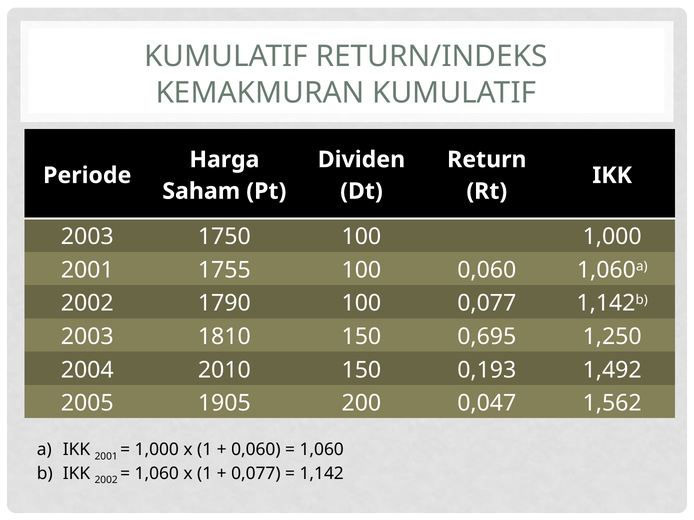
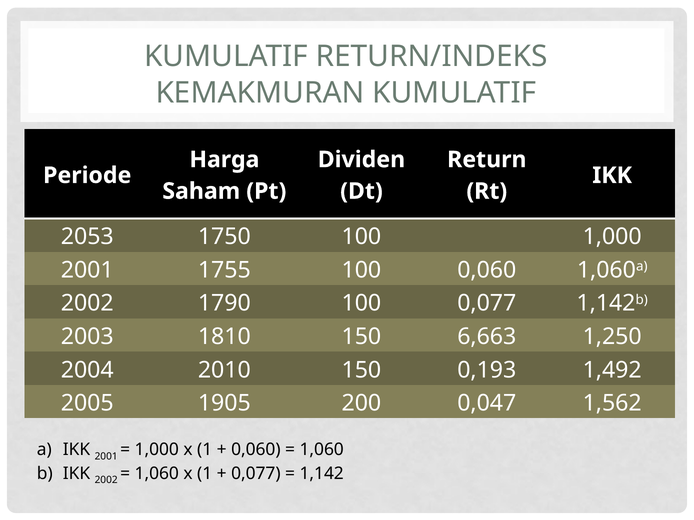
2003: 2003 -> 2053 (87, 237)
0,695: 0,695 -> 6,663 (487, 337)
